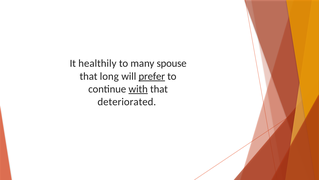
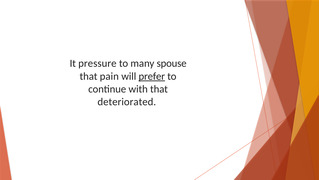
healthily: healthily -> pressure (97, 63)
long: long -> pain (109, 76)
with underline: present -> none (138, 89)
